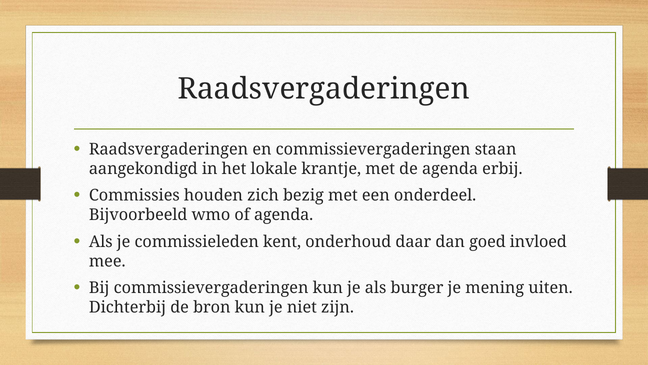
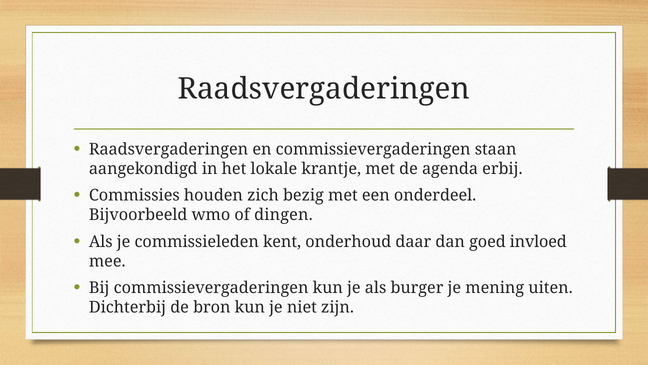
of agenda: agenda -> dingen (283, 215)
